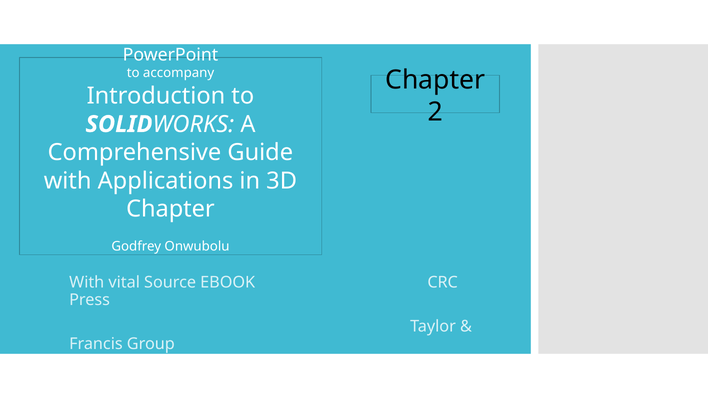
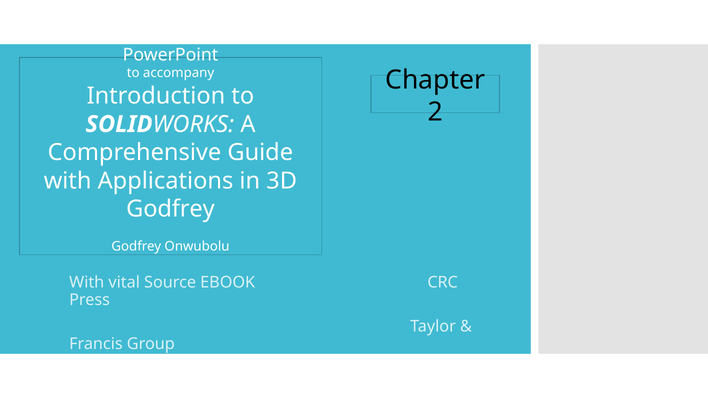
Chapter: Chapter -> Godfrey (170, 209)
